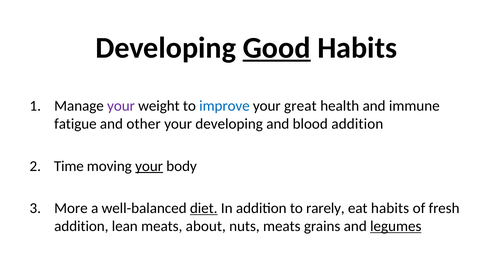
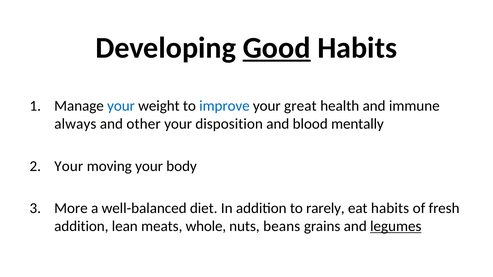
your colour: purple -> blue (121, 106)
fatigue: fatigue -> always (75, 124)
your developing: developing -> disposition (229, 124)
blood addition: addition -> mentally (357, 124)
Time: Time -> Your (69, 166)
your underline: present -> none (149, 166)
diet underline: present -> none (204, 208)
about: about -> whole (206, 226)
nuts meats: meats -> beans (282, 226)
